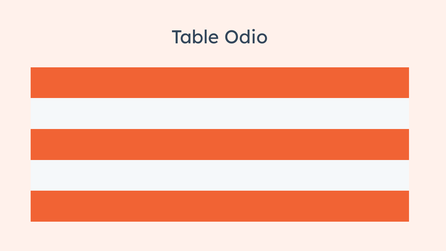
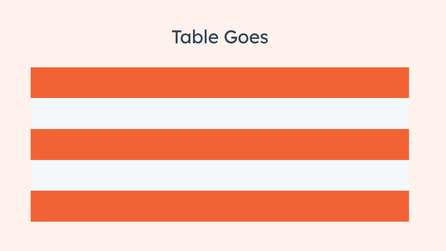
Odio: Odio -> Goes (246, 37)
